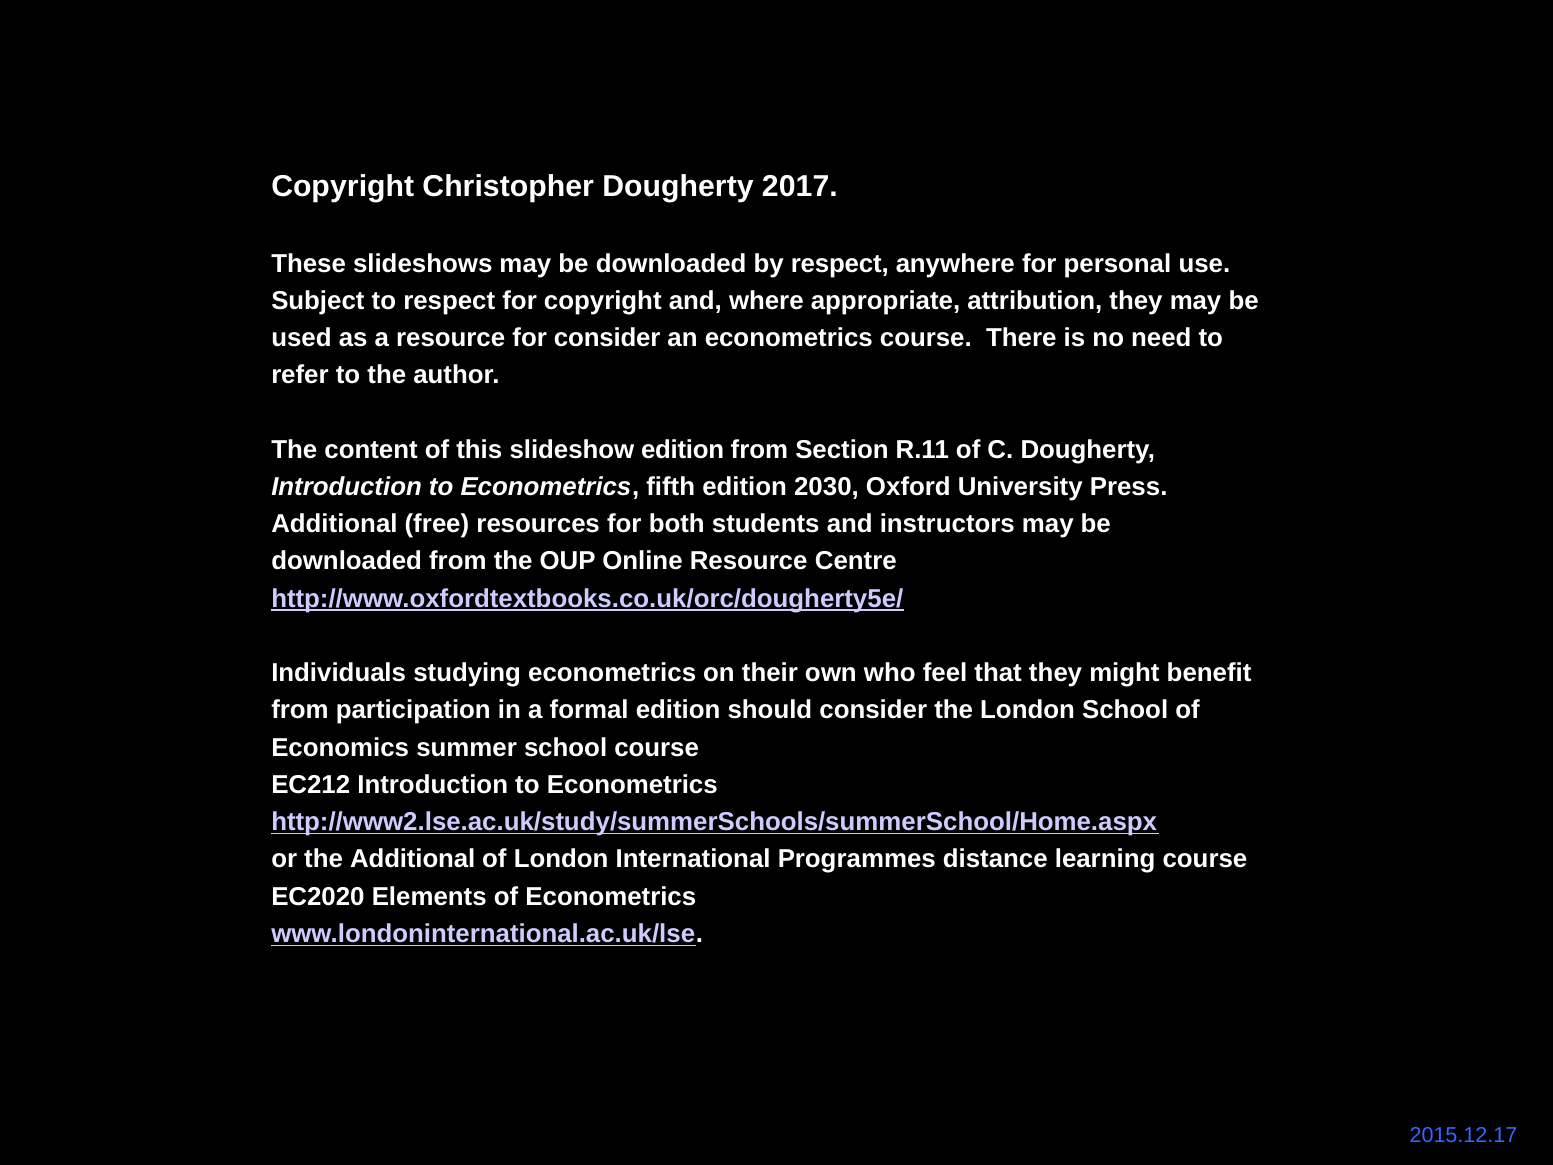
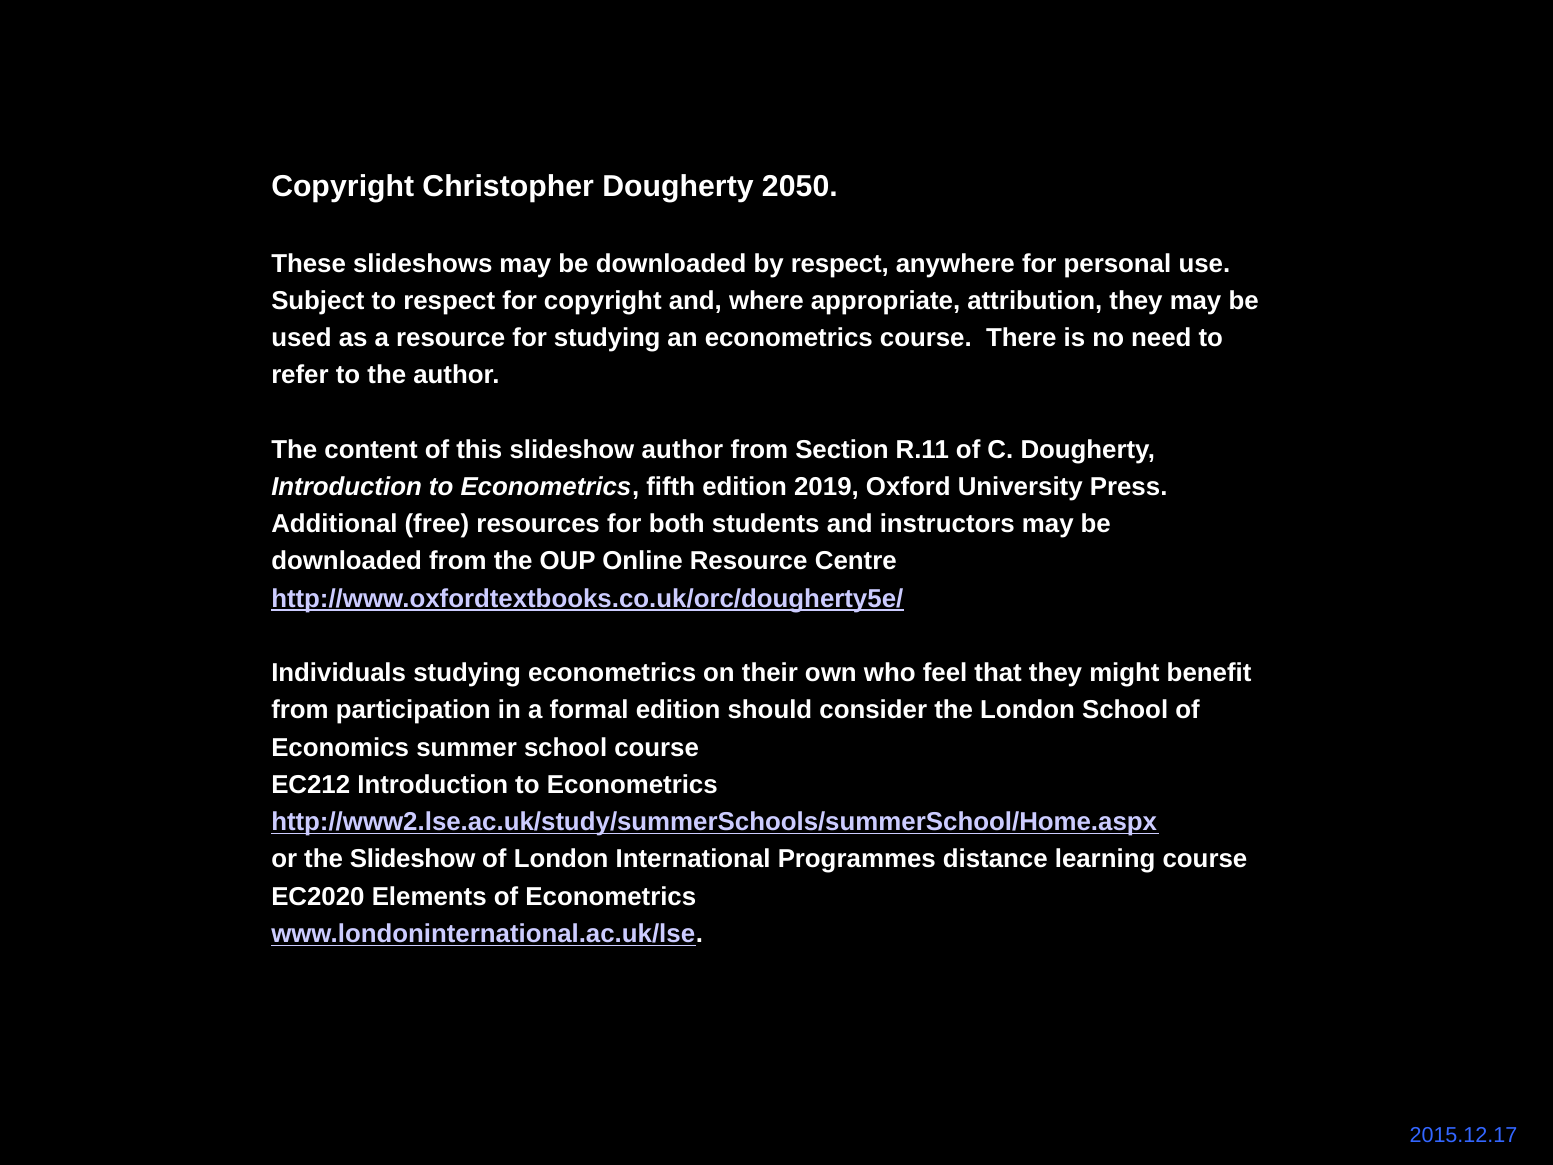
2017: 2017 -> 2050 (800, 187)
for consider: consider -> studying (607, 338)
slideshow edition: edition -> author (682, 450)
2030: 2030 -> 2019 (826, 487)
the Additional: Additional -> Slideshow (413, 859)
